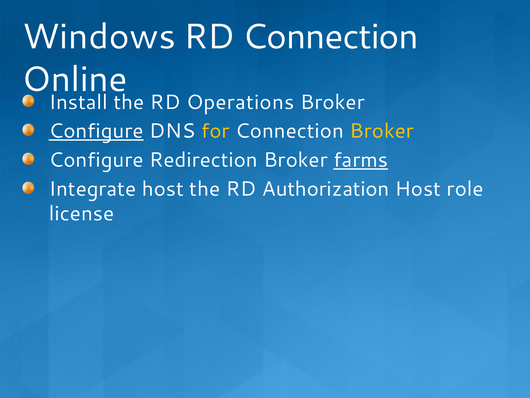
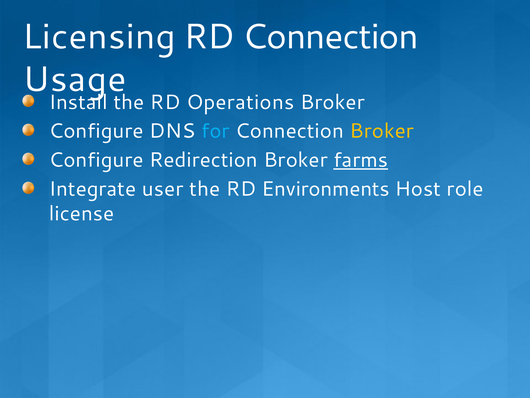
Windows: Windows -> Licensing (99, 37)
Online: Online -> Usage (74, 79)
Configure underline: present -> none (96, 131)
for colour: yellow -> light blue (215, 131)
Integrate host: host -> user (163, 189)
Authorization: Authorization -> Environments (326, 189)
